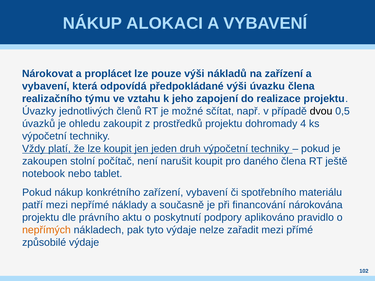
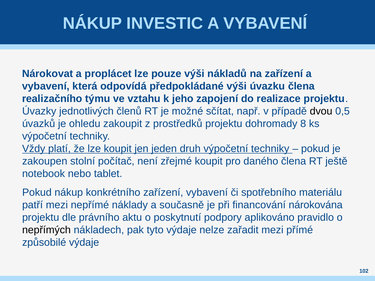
ALOKACI: ALOKACI -> INVESTIC (165, 23)
4: 4 -> 8 (303, 124)
narušit: narušit -> zřejmé (176, 161)
nepřímých colour: orange -> black (46, 230)
